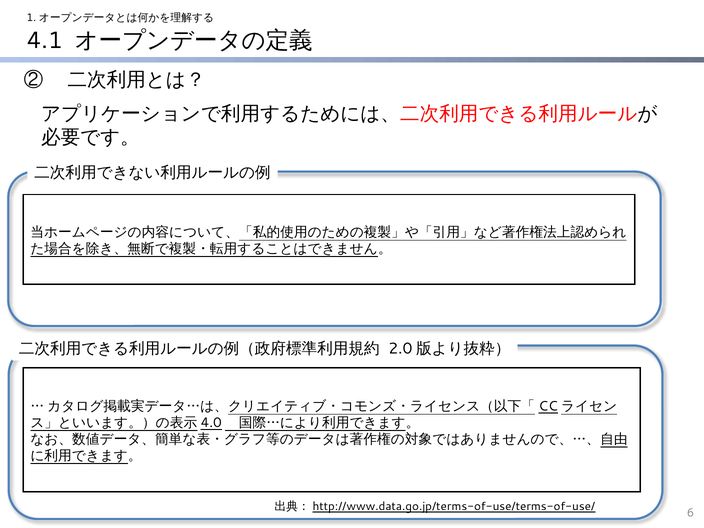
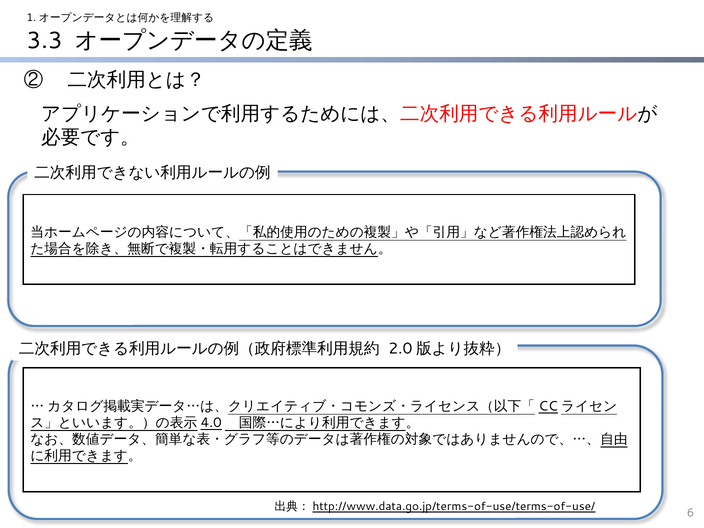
4.1: 4.1 -> 3.3 (45, 40)
